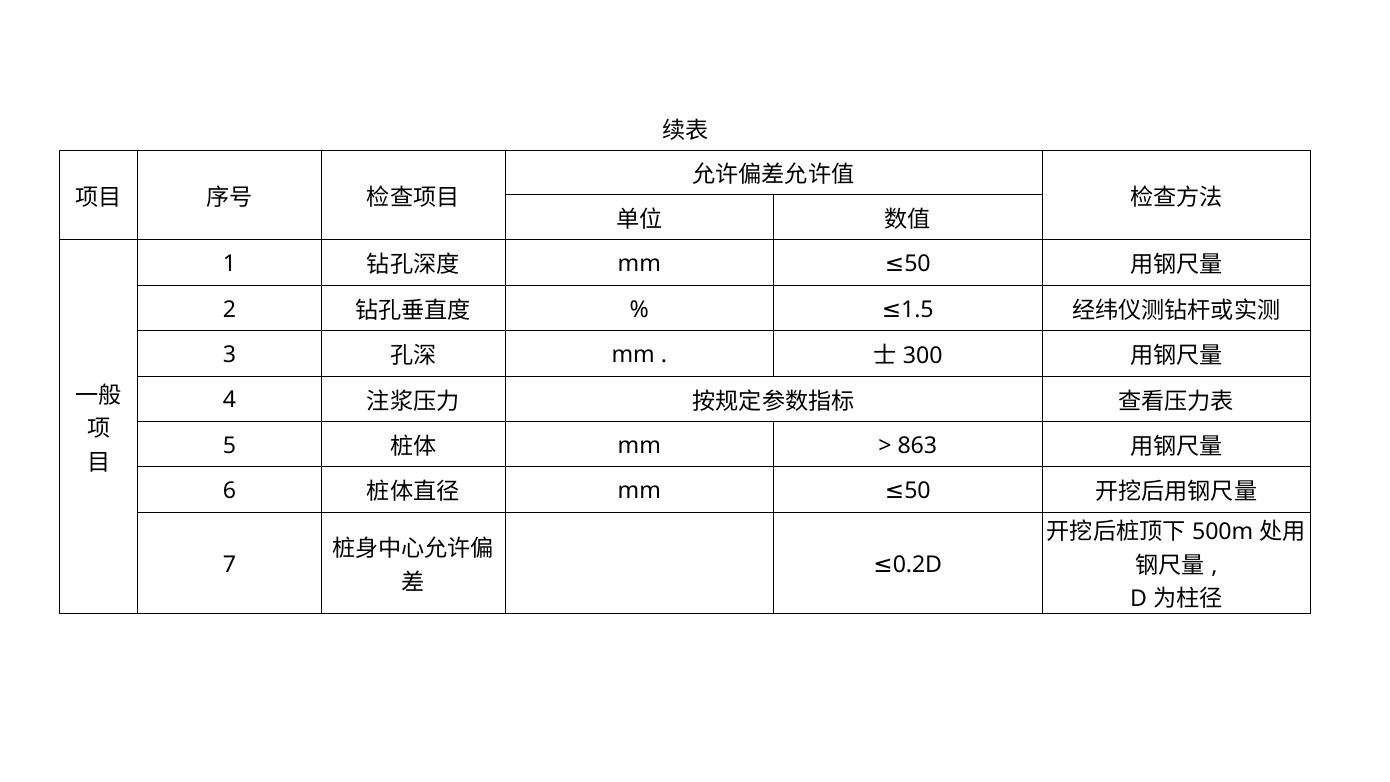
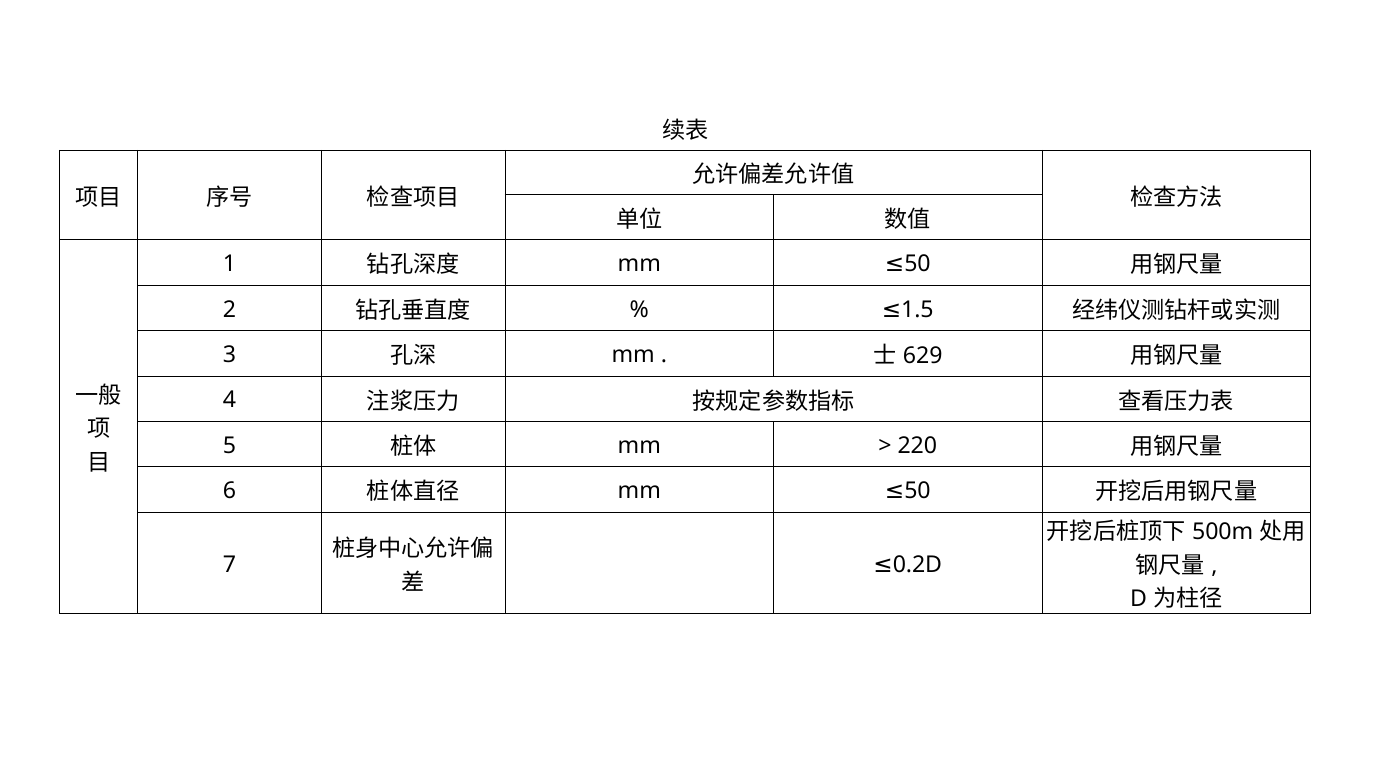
300: 300 -> 629 (923, 356)
863: 863 -> 220 (917, 446)
